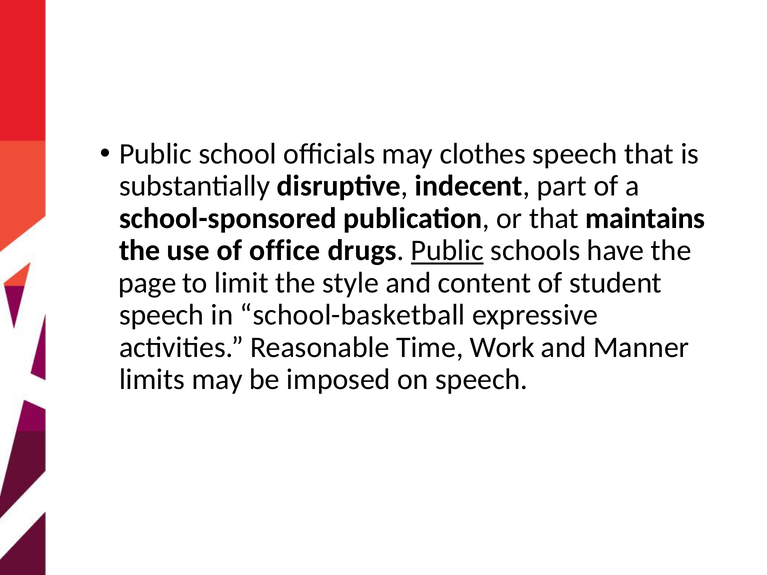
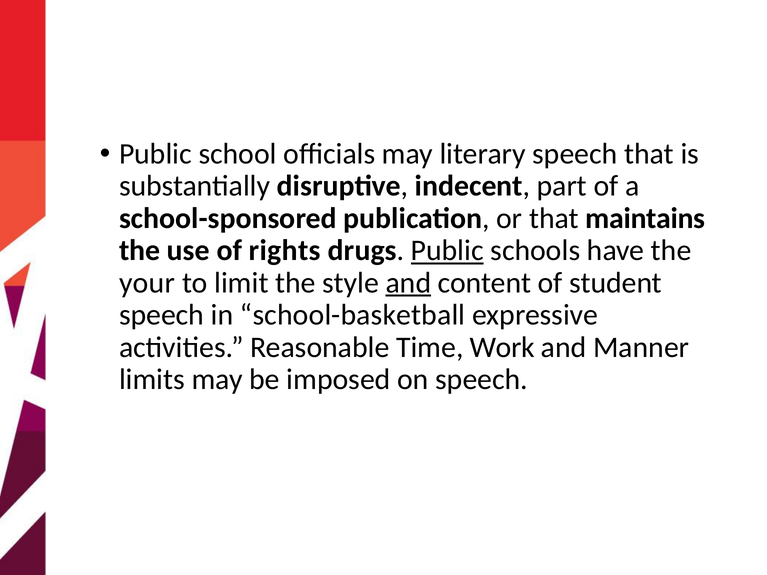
clothes: clothes -> literary (483, 154)
office: office -> rights (285, 251)
page: page -> your (147, 283)
and underline: none -> present (408, 283)
